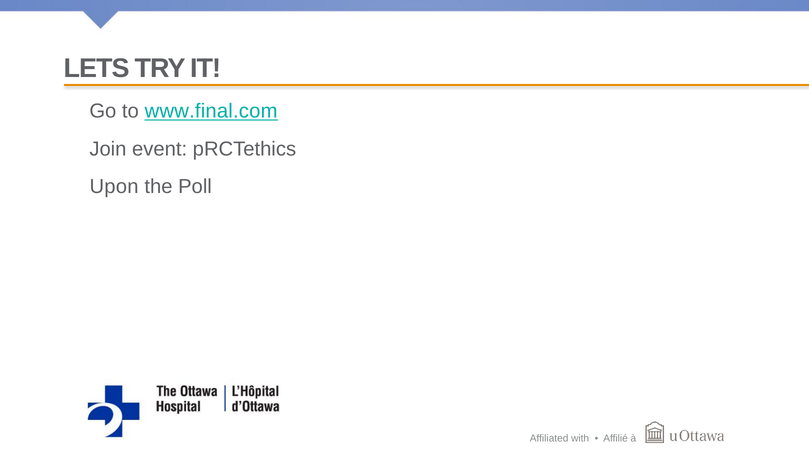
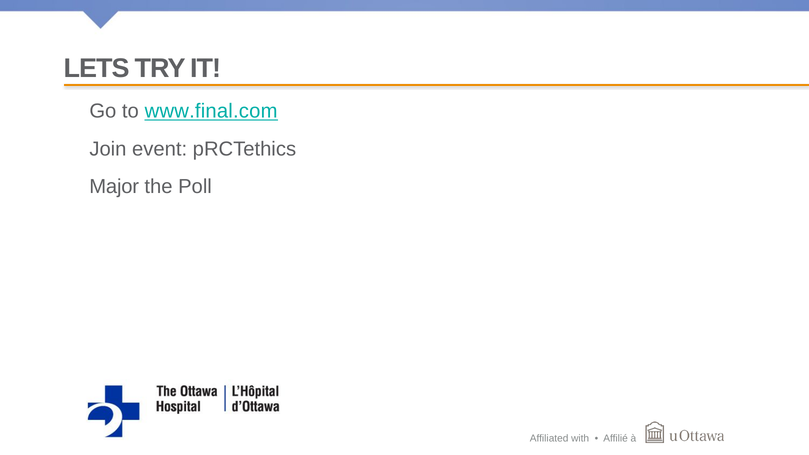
Upon: Upon -> Major (114, 187)
